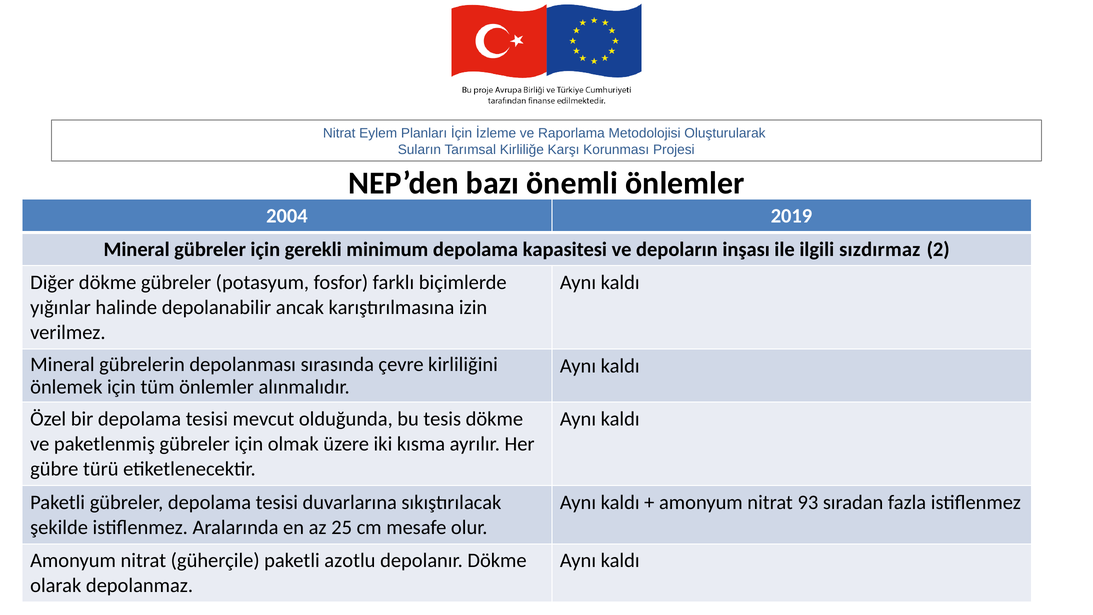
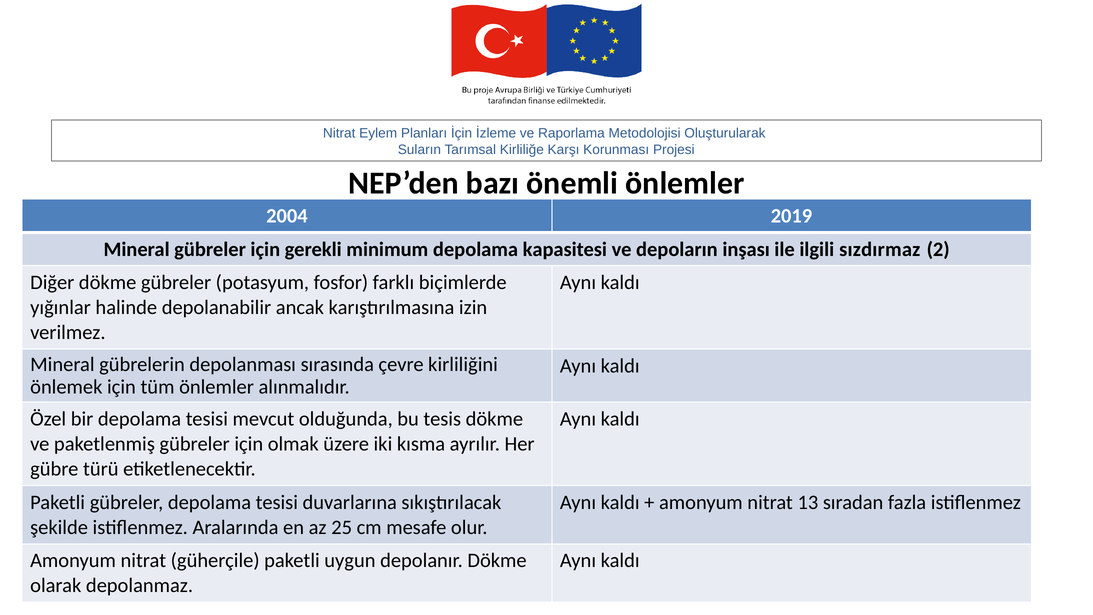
93: 93 -> 13 (808, 502)
azotlu: azotlu -> uygun (350, 560)
